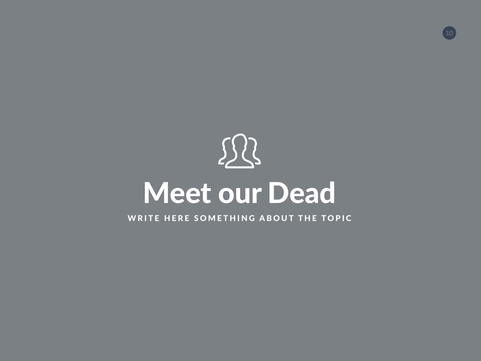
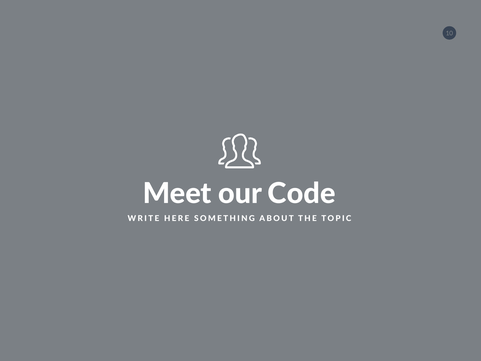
Dead: Dead -> Code (302, 193)
